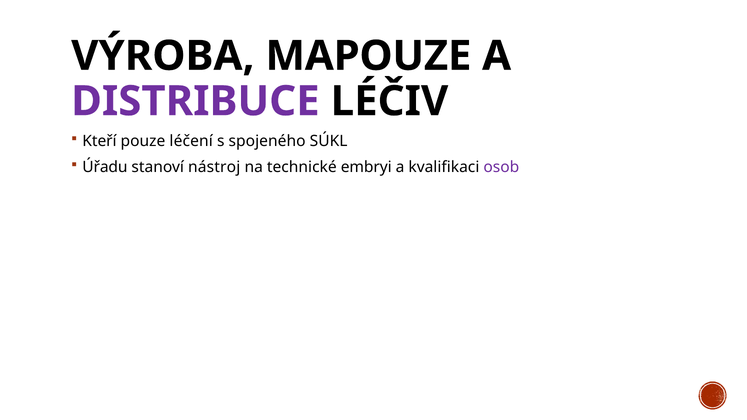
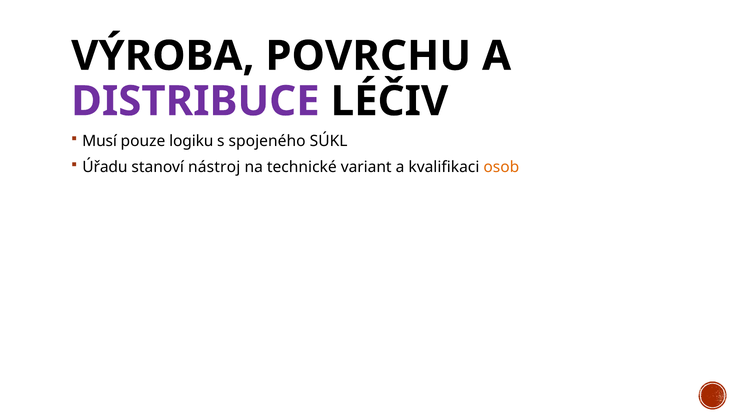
MAPOUZE: MAPOUZE -> POVRCHU (368, 56)
Kteří: Kteří -> Musí (100, 141)
léčení: léčení -> logiku (191, 141)
embryi: embryi -> variant (366, 167)
osob colour: purple -> orange (501, 167)
